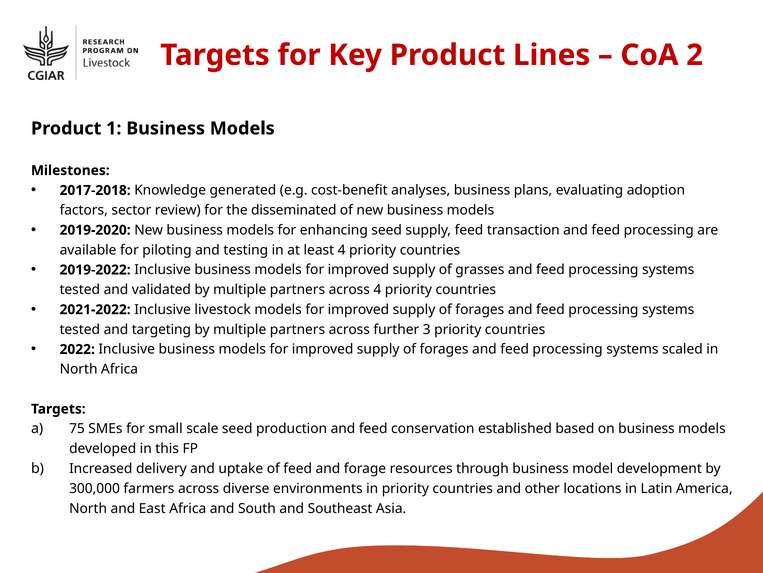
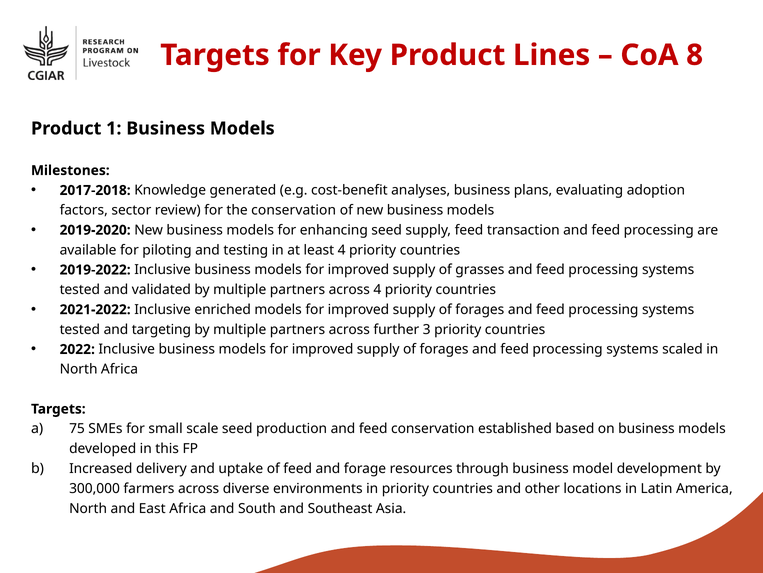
2: 2 -> 8 (695, 55)
the disseminated: disseminated -> conservation (294, 210)
livestock: livestock -> enriched (223, 309)
